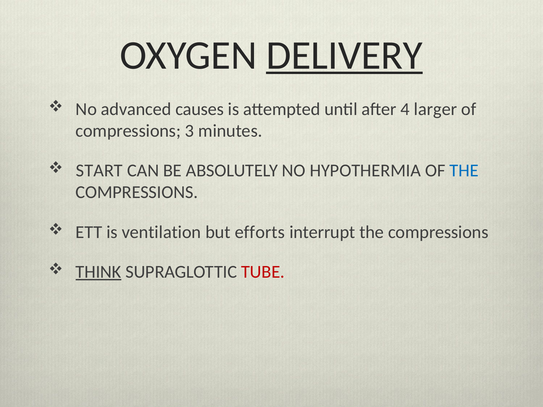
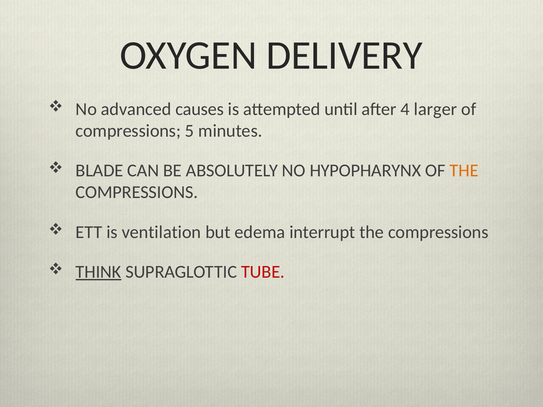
DELIVERY underline: present -> none (344, 55)
3: 3 -> 5 (190, 131)
START: START -> BLADE (99, 171)
HYPOTHERMIA: HYPOTHERMIA -> HYPOPHARYNX (365, 171)
THE colour: blue -> orange (464, 171)
efforts: efforts -> edema (260, 232)
